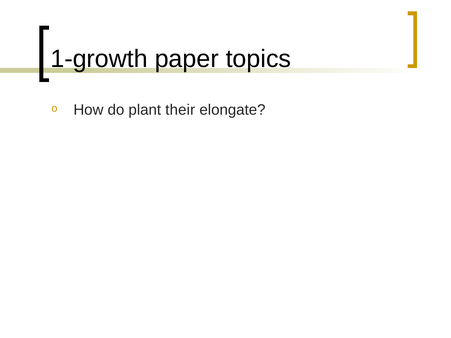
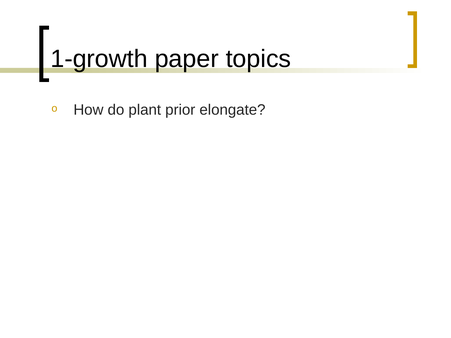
their: their -> prior (180, 110)
